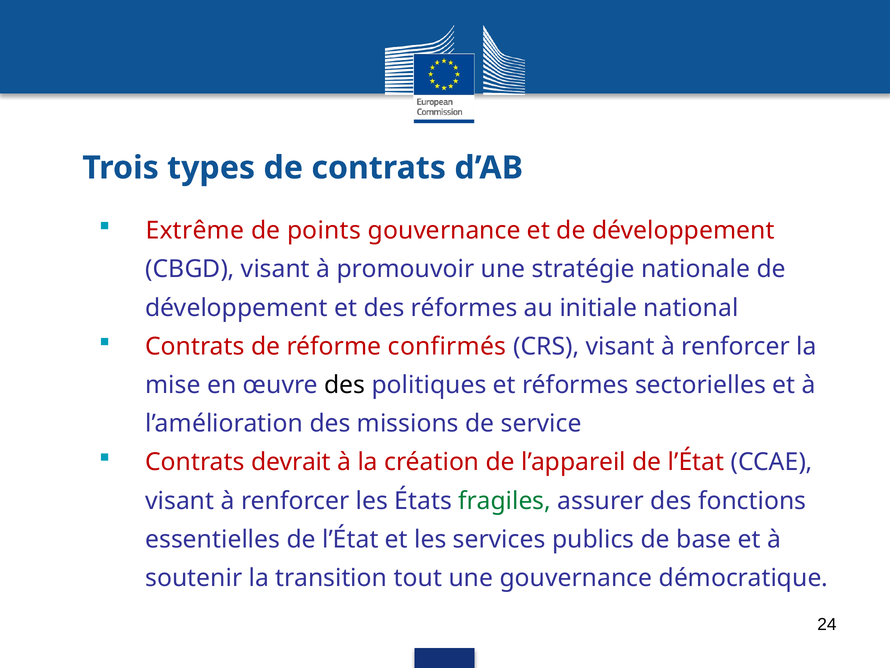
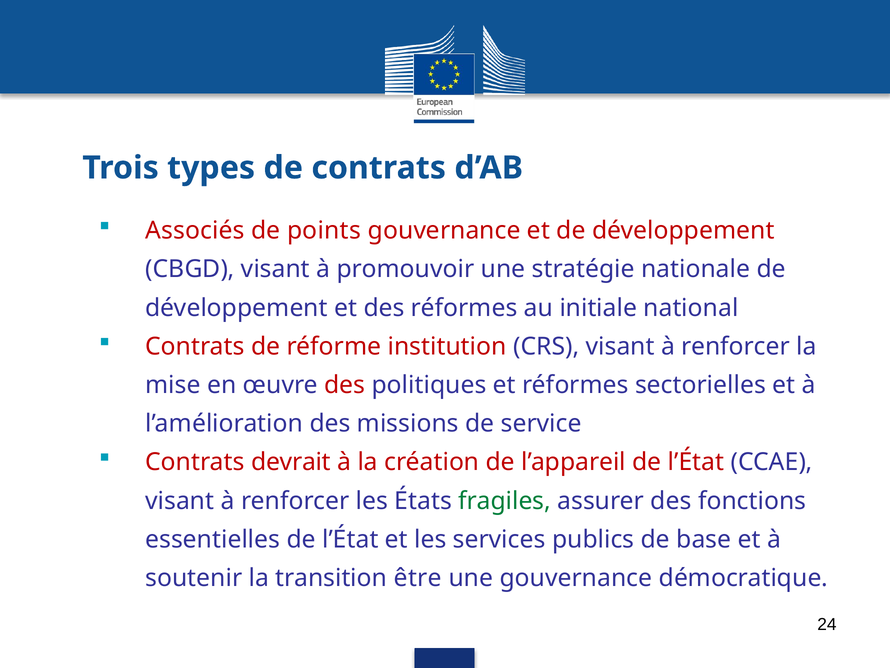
Extrême: Extrême -> Associés (195, 230)
confirmés: confirmés -> institution (447, 346)
des colour: black -> red (345, 385)
tout: tout -> être (418, 578)
